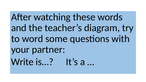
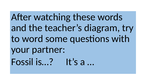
Write: Write -> Fossil (22, 62)
